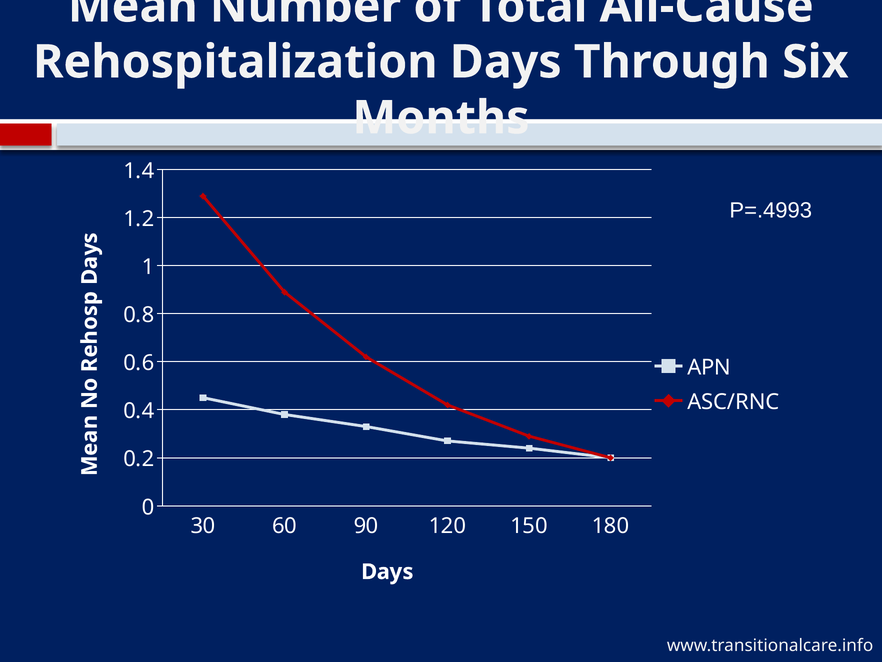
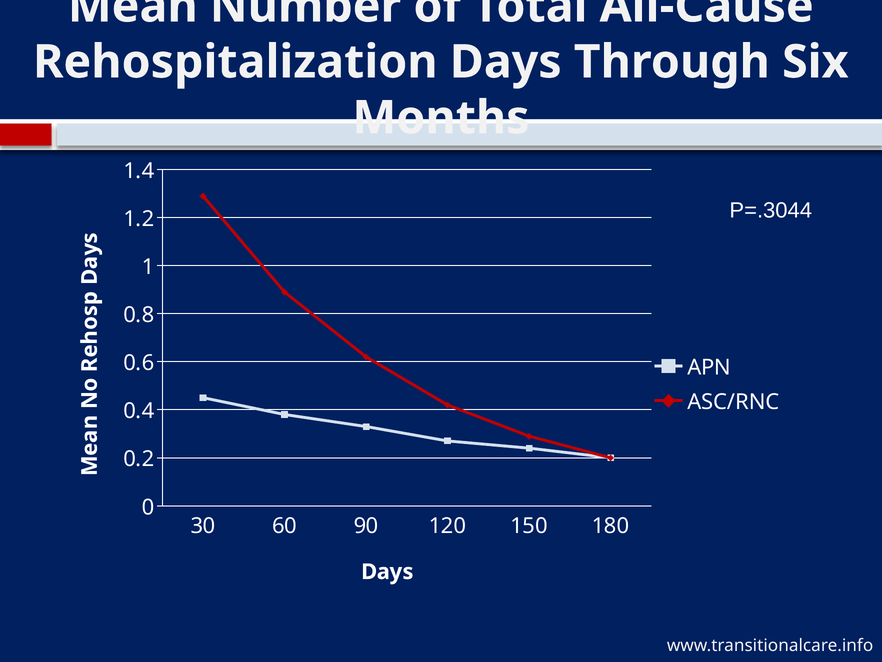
P=.4993: P=.4993 -> P=.3044 (771, 210)
